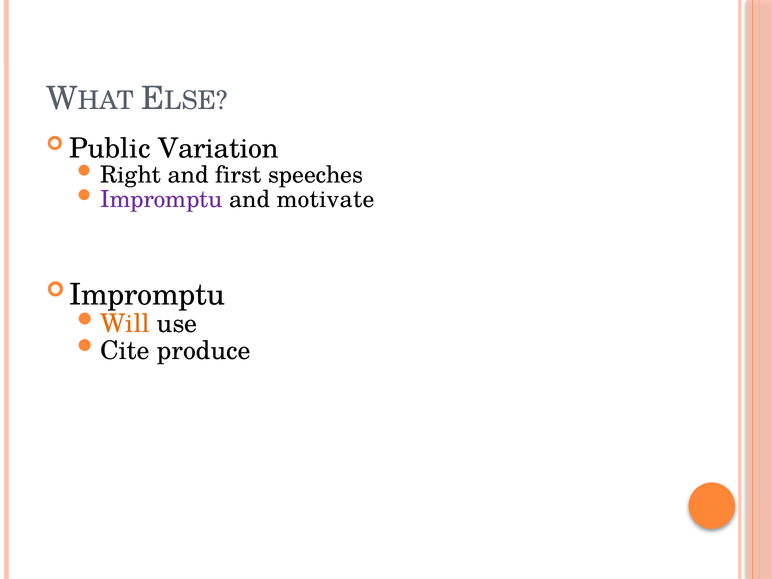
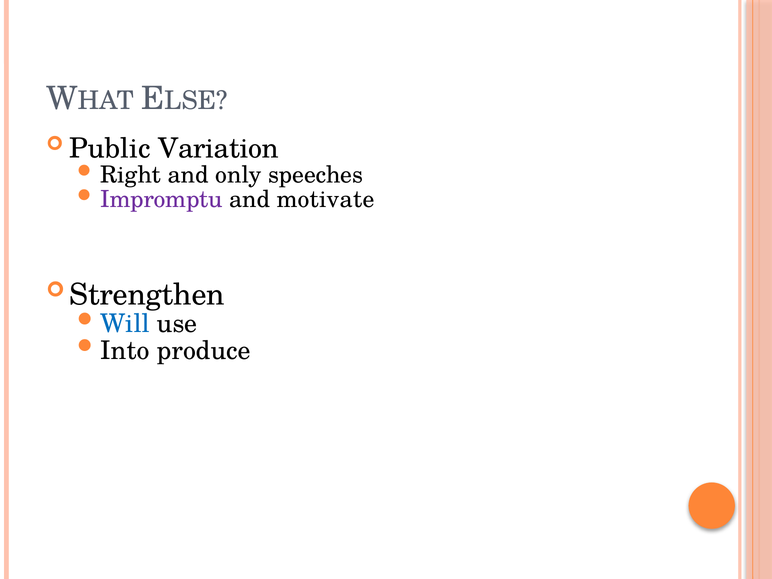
first: first -> only (238, 175)
Impromptu: Impromptu -> Strengthen (147, 295)
Will colour: orange -> blue (125, 324)
Cite: Cite -> Into (125, 351)
